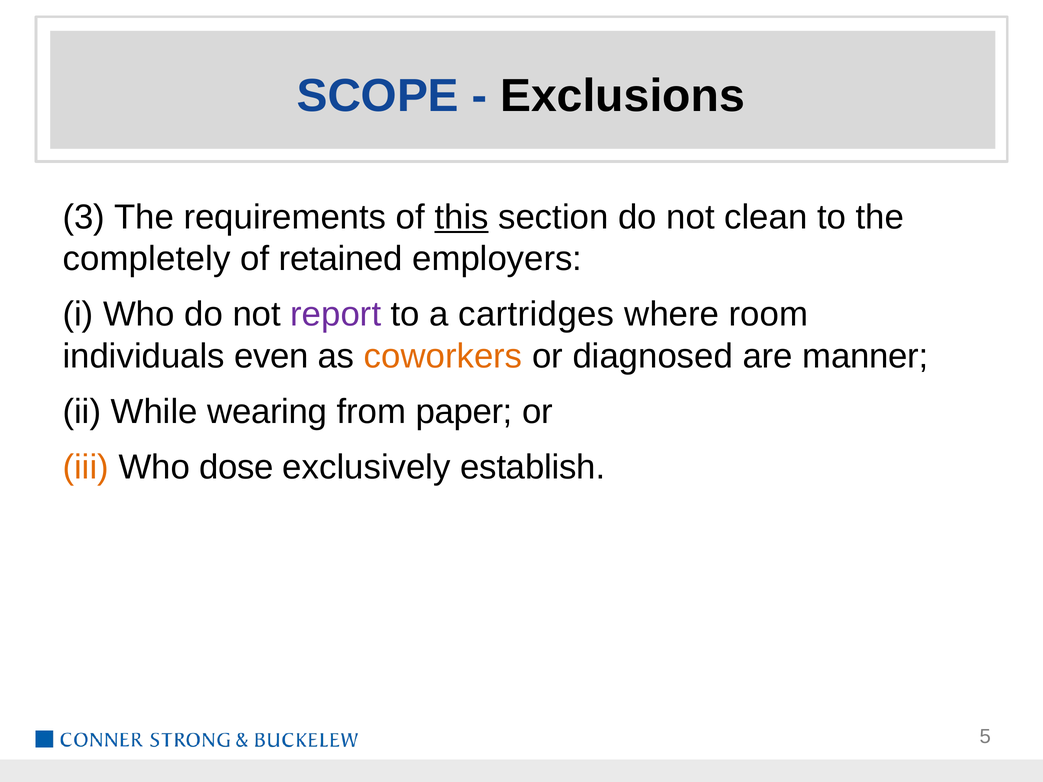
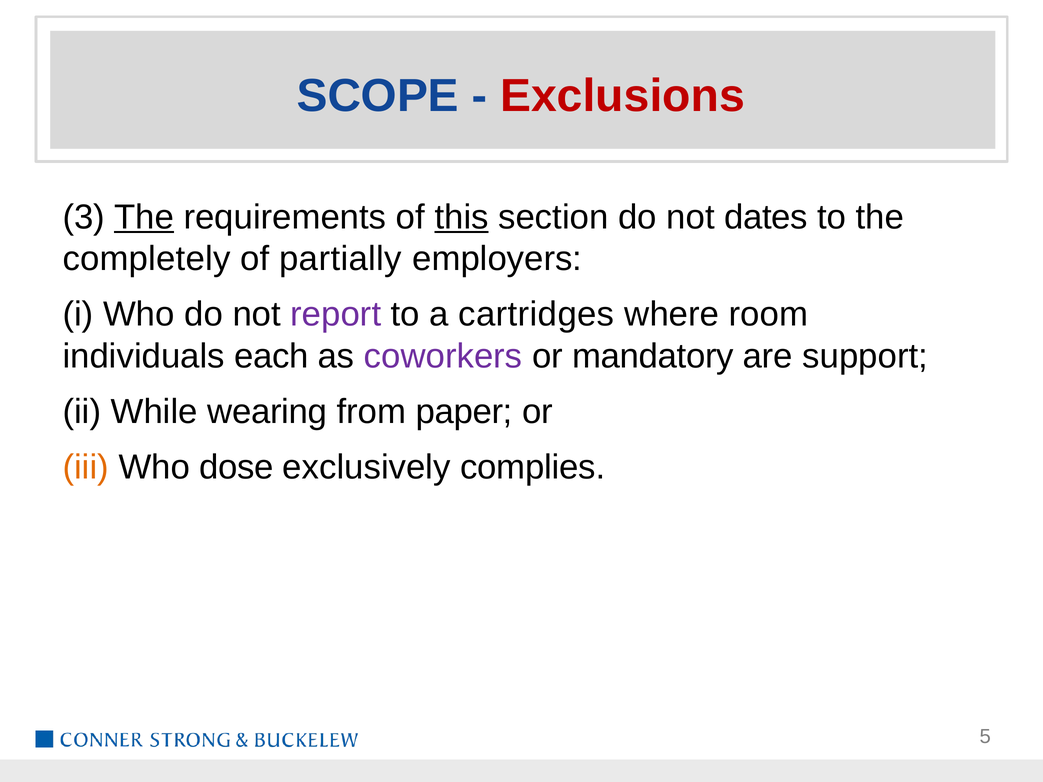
Exclusions colour: black -> red (622, 96)
The underline: none -> present (144, 217)
clean: clean -> dates (766, 217)
retained: retained -> partially (341, 259)
even: even -> each (271, 356)
coworkers colour: orange -> purple (443, 356)
diagnosed: diagnosed -> mandatory (653, 356)
manner: manner -> support (865, 356)
establish: establish -> complies (533, 468)
